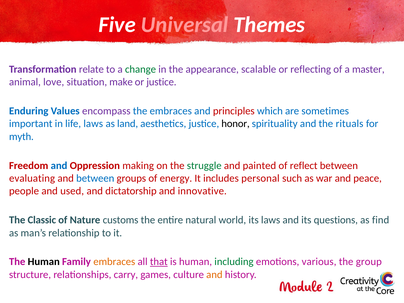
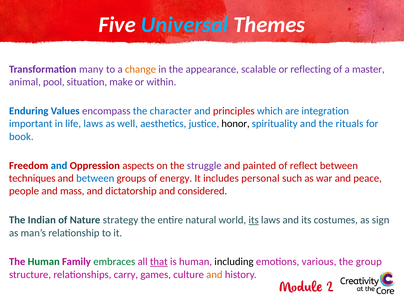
Universal colour: pink -> light blue (185, 25)
relate: relate -> many (91, 69)
change colour: green -> orange (141, 69)
love: love -> pool (54, 82)
or justice: justice -> within (161, 82)
the embraces: embraces -> character (171, 111)
sometimes: sometimes -> integration (325, 111)
land: land -> well (128, 124)
myth: myth -> book (21, 137)
making: making -> aspects (138, 166)
struggle colour: green -> purple (204, 166)
evaluating: evaluating -> techniques (32, 178)
used: used -> mass (72, 191)
innovative: innovative -> considered (202, 191)
Classic: Classic -> Indian (42, 220)
customs: customs -> strategy (121, 220)
its underline: none -> present (254, 220)
questions: questions -> costumes (336, 220)
find: find -> sign (381, 220)
Human colour: black -> green (44, 262)
embraces colour: orange -> green (114, 262)
including colour: green -> black (234, 262)
